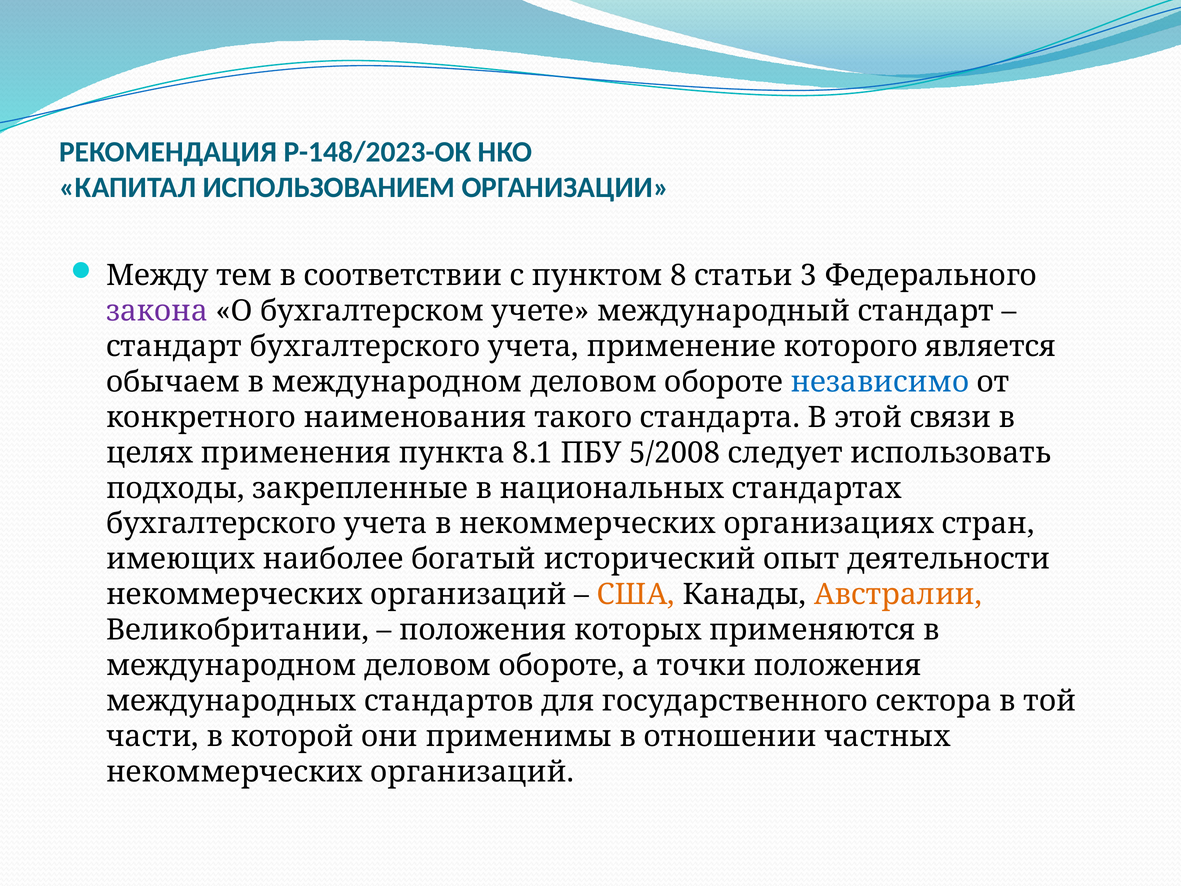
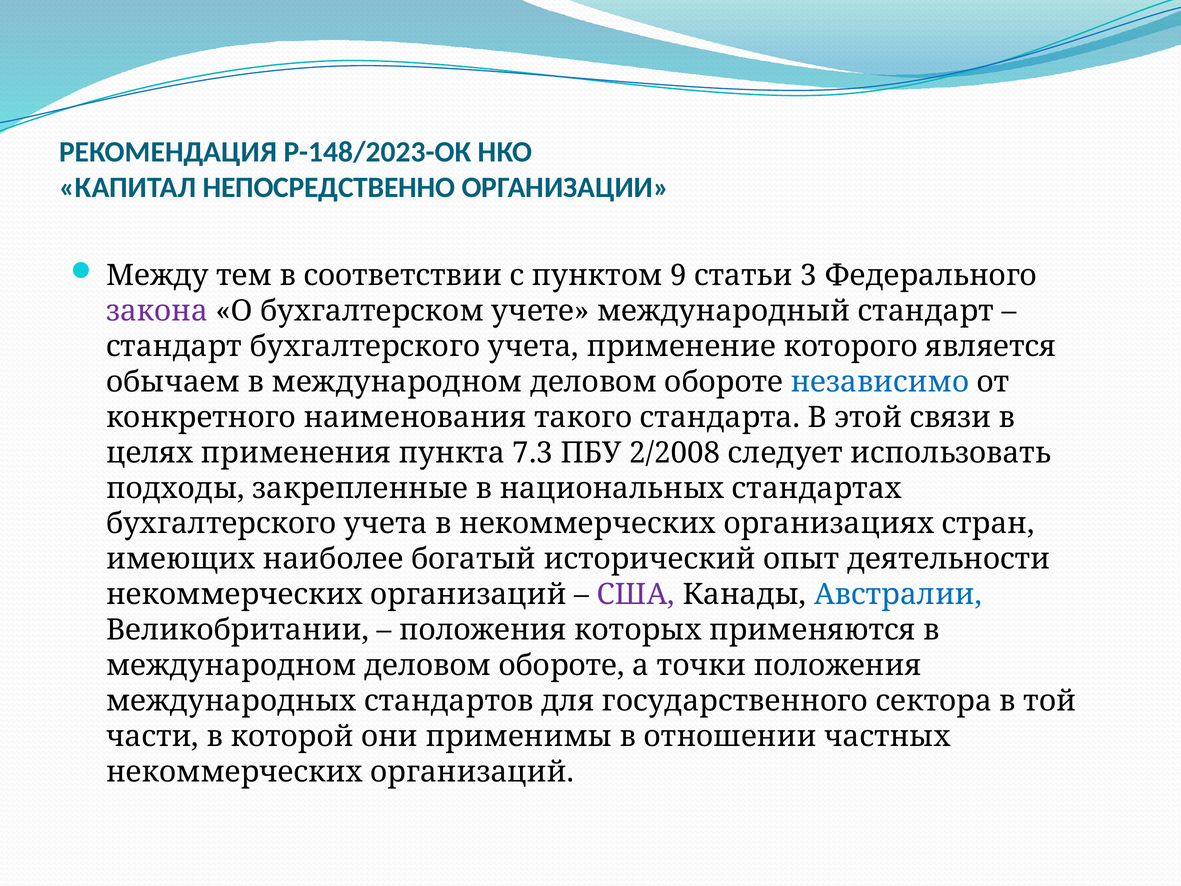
ИСПОЛЬЗОВАНИЕМ: ИСПОЛЬЗОВАНИЕМ -> НЕПОСРЕДСТВЕННО (329, 187)
8: 8 -> 9 (678, 276)
8.1: 8.1 -> 7.3 (533, 453)
5/2008: 5/2008 -> 2/2008 (675, 453)
США colour: orange -> purple (636, 594)
Австралии colour: orange -> blue (898, 594)
